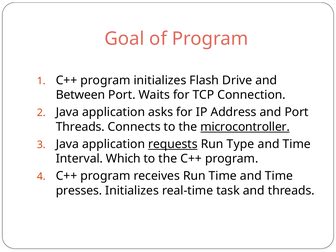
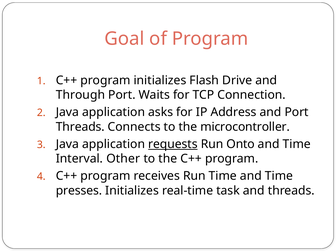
Between: Between -> Through (80, 95)
microcontroller underline: present -> none (245, 127)
Type: Type -> Onto (241, 144)
Which: Which -> Other (123, 159)
